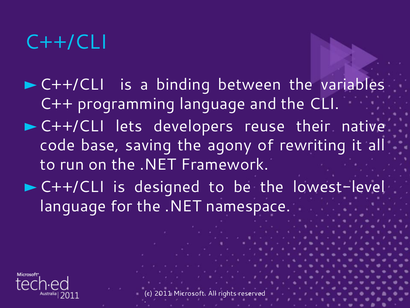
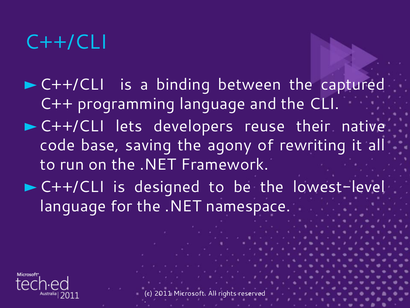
variables: variables -> captured (353, 84)
